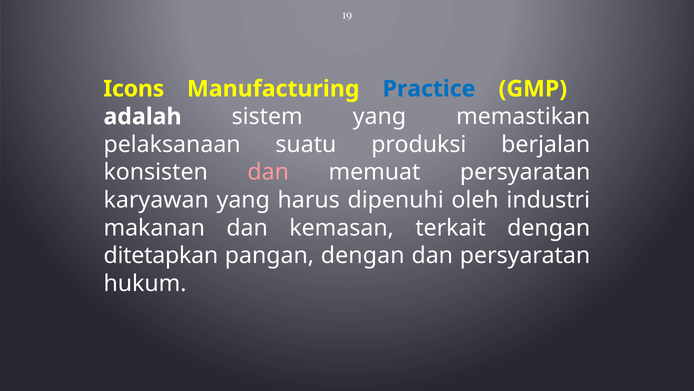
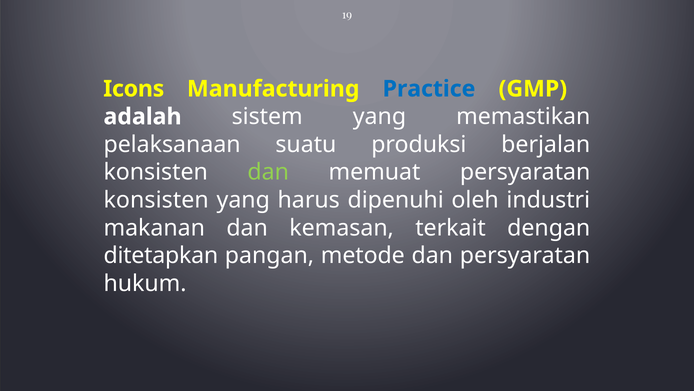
dan colour: pink -> light green (268, 172)
karyawan: karyawan -> konsisten (156, 200)
pangan dengan: dengan -> metode (363, 255)
